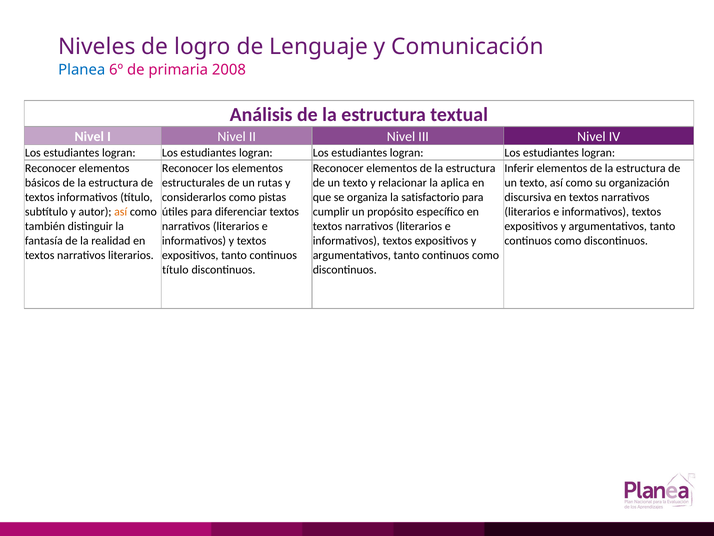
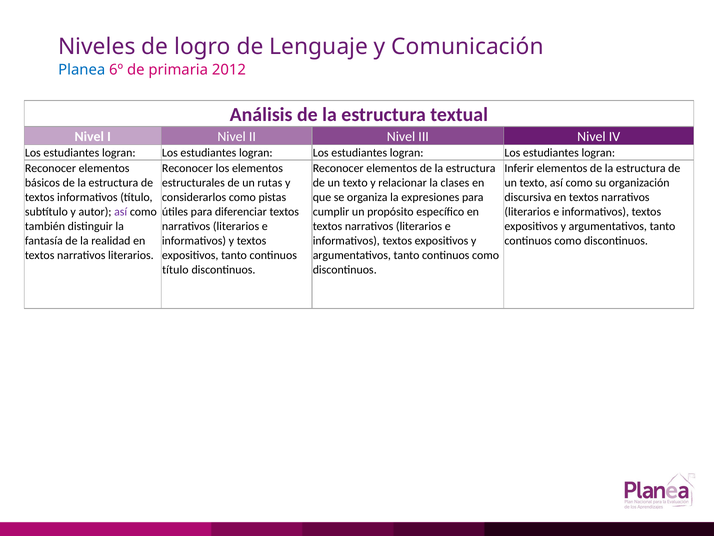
2008: 2008 -> 2012 (229, 70)
aplica: aplica -> clases (455, 183)
satisfactorio: satisfactorio -> expresiones (430, 197)
así colour: orange -> purple (121, 212)
